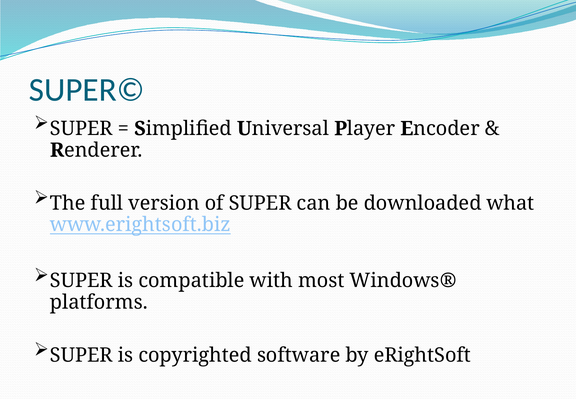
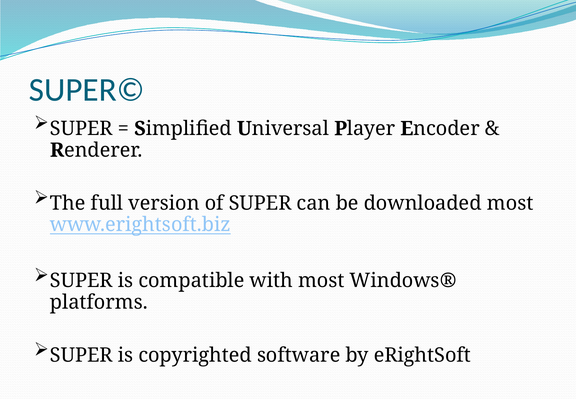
downloaded what: what -> most (510, 203)
